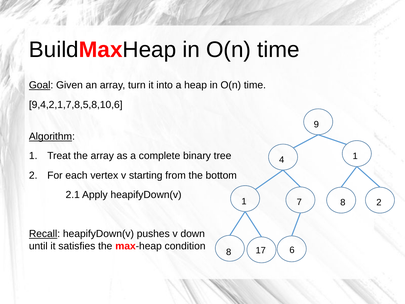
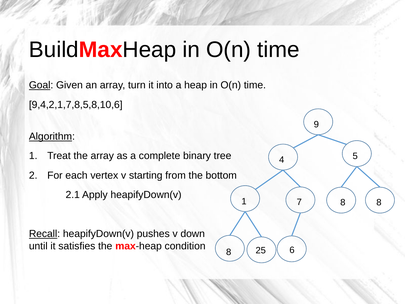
4 1: 1 -> 5 (355, 156)
7 8 2: 2 -> 8 (379, 202)
17: 17 -> 25 (261, 250)
